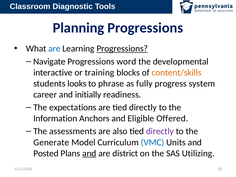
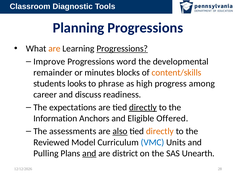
are colour: blue -> orange (54, 49)
Navigate: Navigate -> Improve (49, 61)
interactive: interactive -> remainder (53, 73)
training: training -> minutes (100, 73)
fully: fully -> high (144, 84)
system: system -> among (202, 84)
initially: initially -> discuss (88, 95)
directly underline: none -> present (143, 107)
also underline: none -> present (120, 131)
directly colour: purple -> orange (160, 131)
Generate: Generate -> Reviewed (51, 142)
Posted: Posted -> Pulling (46, 153)
Utilizing: Utilizing -> Unearth (198, 153)
